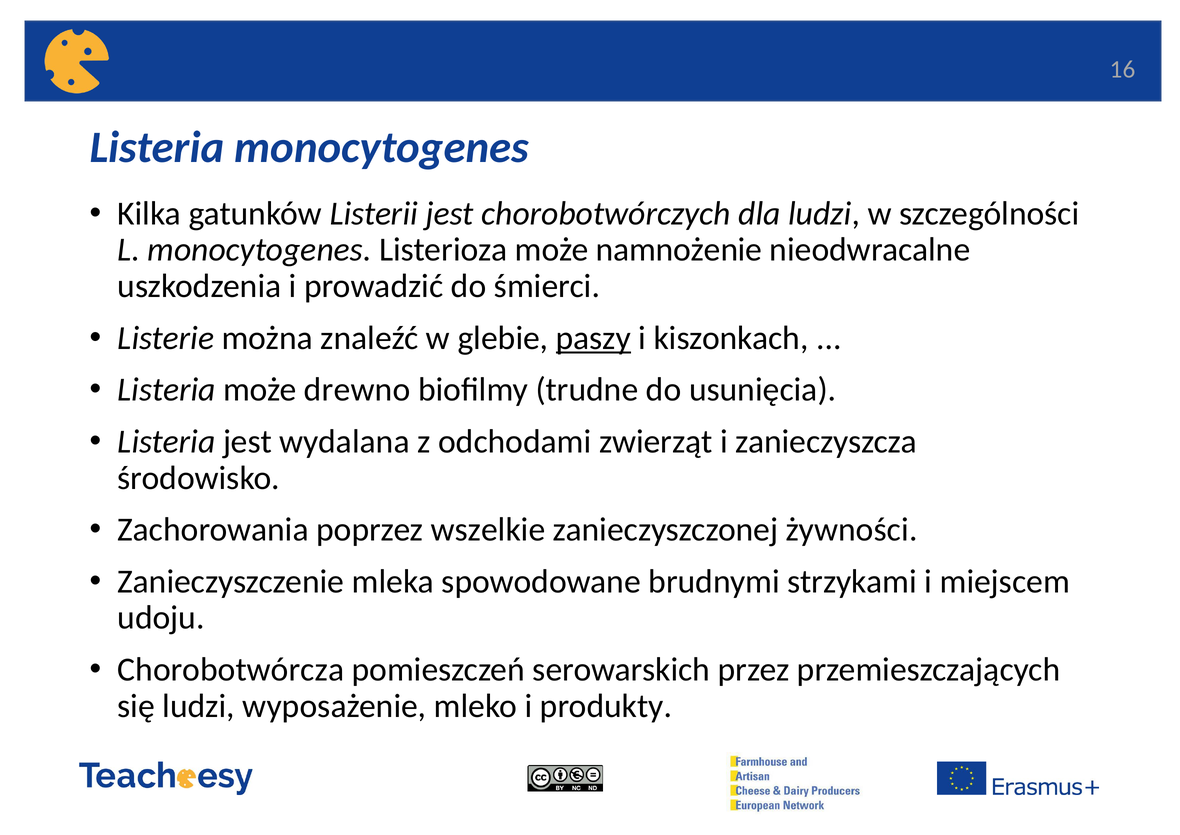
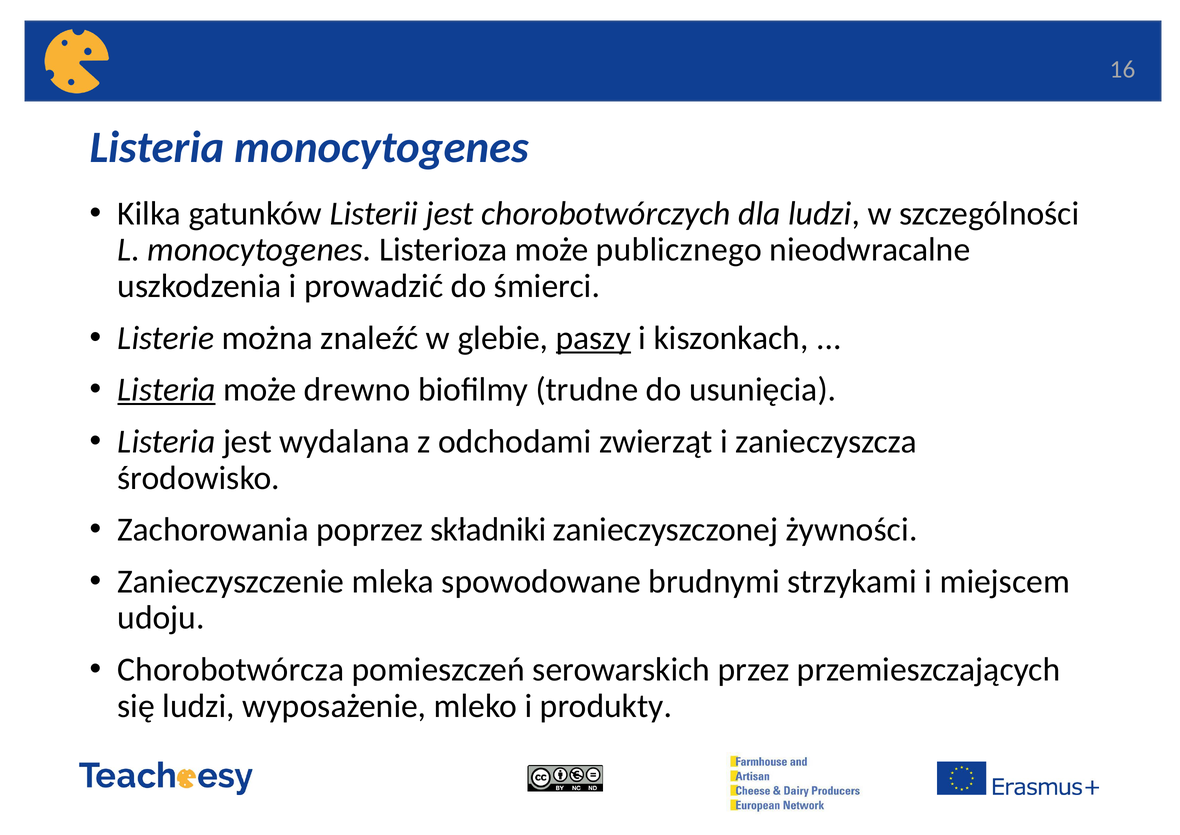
namnożenie: namnożenie -> publicznego (679, 250)
Listeria underline: none -> present (166, 389)
wszelkie: wszelkie -> składniki (488, 529)
